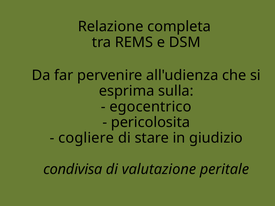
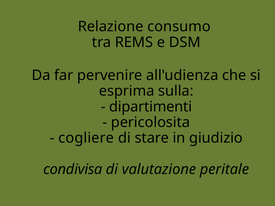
completa: completa -> consumo (179, 27)
egocentrico: egocentrico -> dipartimenti (151, 107)
